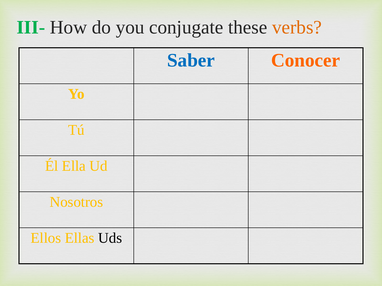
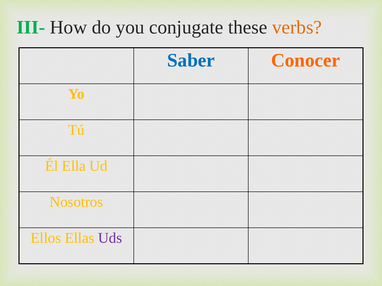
Uds colour: black -> purple (110, 238)
